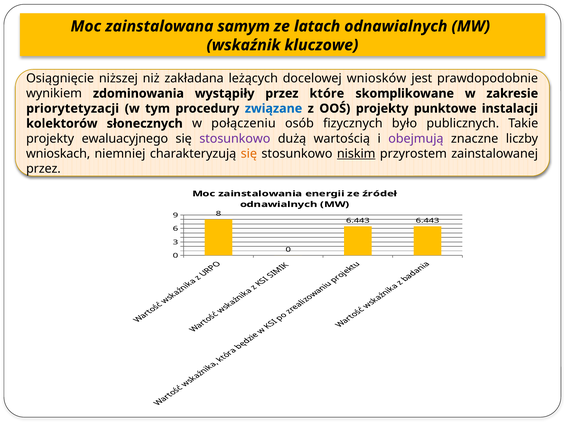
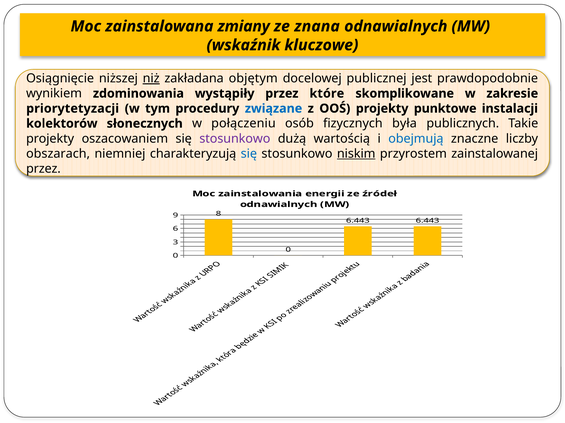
samym: samym -> zmiany (244, 26)
latach: latach -> znana (317, 26)
niż underline: none -> present (151, 79)
leżących: leżących -> objętym (253, 79)
wniosków: wniosków -> publicznej (377, 79)
było: było -> była (404, 124)
ewaluacyjnego: ewaluacyjnego -> oszacowaniem (125, 139)
obejmują colour: purple -> blue (416, 139)
wnioskach: wnioskach -> obszarach (58, 154)
się colour: orange -> blue (249, 154)
